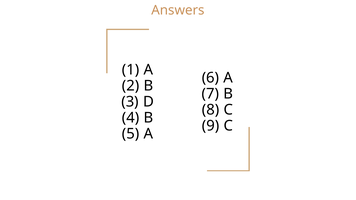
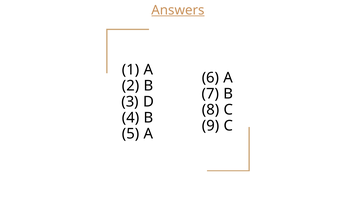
Answers underline: none -> present (178, 10)
